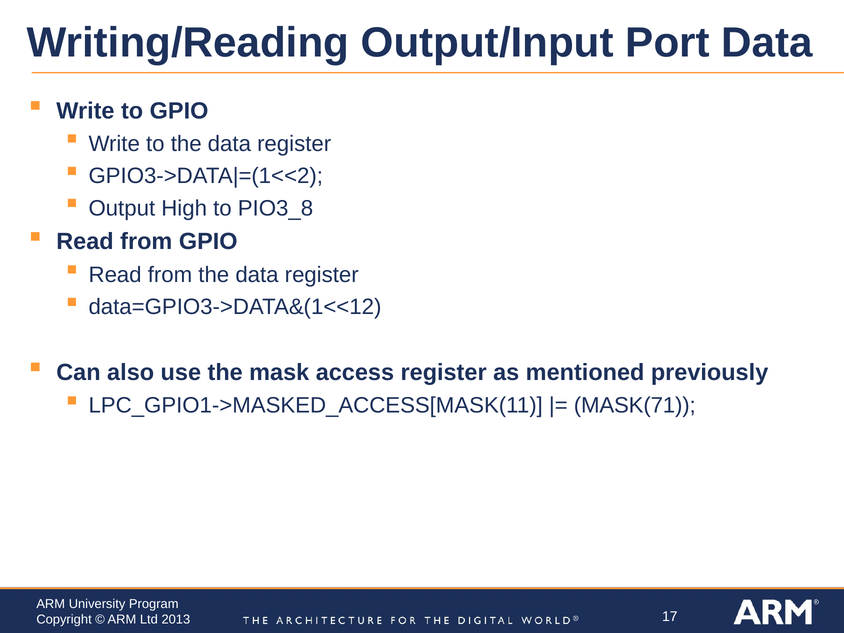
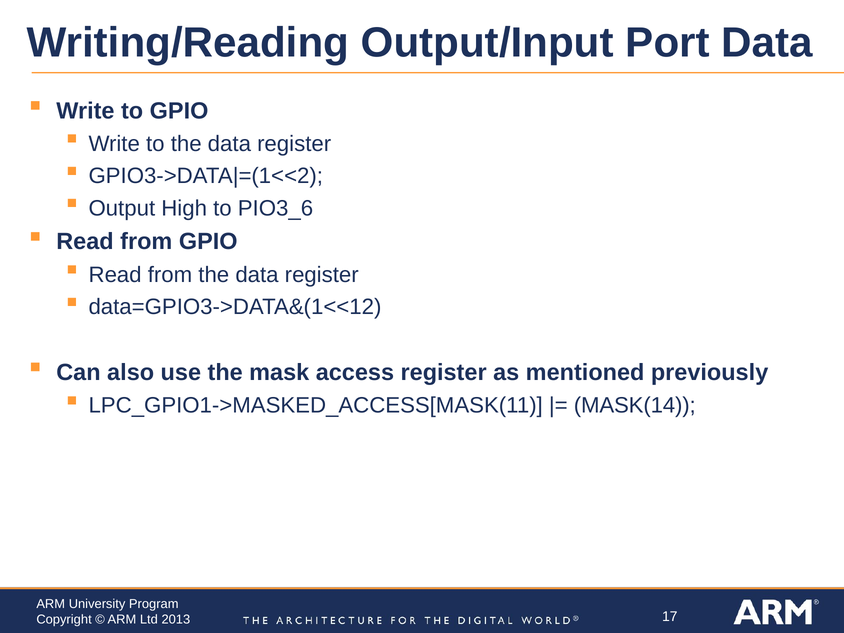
PIO3_8: PIO3_8 -> PIO3_6 (275, 208)
MASK(71: MASK(71 -> MASK(14 (635, 406)
